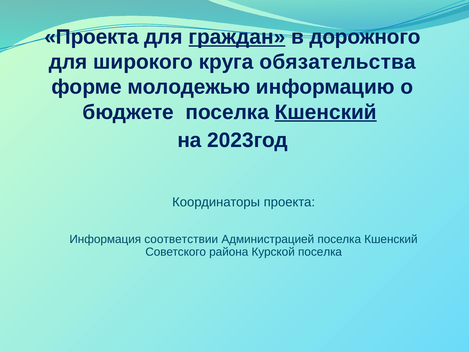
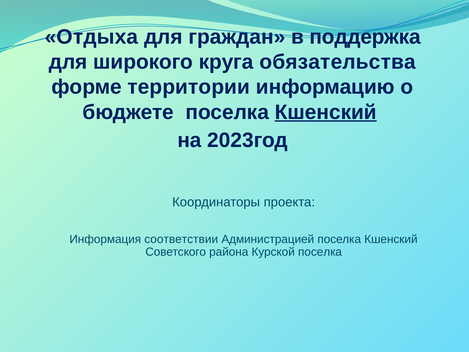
Проекта: Проекта -> Отдыха (92, 37)
граждан underline: present -> none (237, 37)
дорожного: дорожного -> поддержка (365, 37)
молодежью: молодежью -> территории (189, 87)
